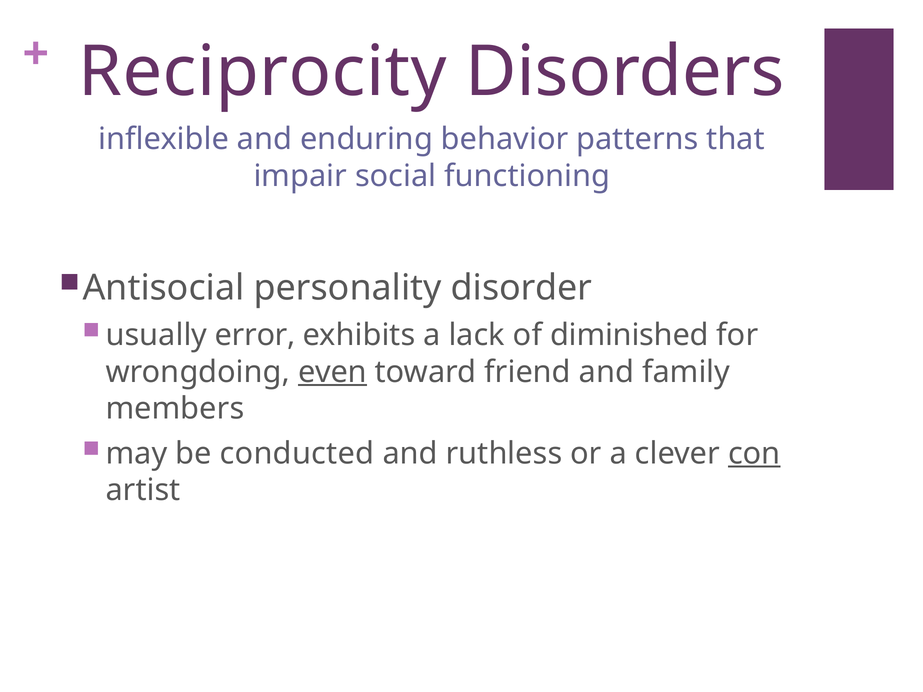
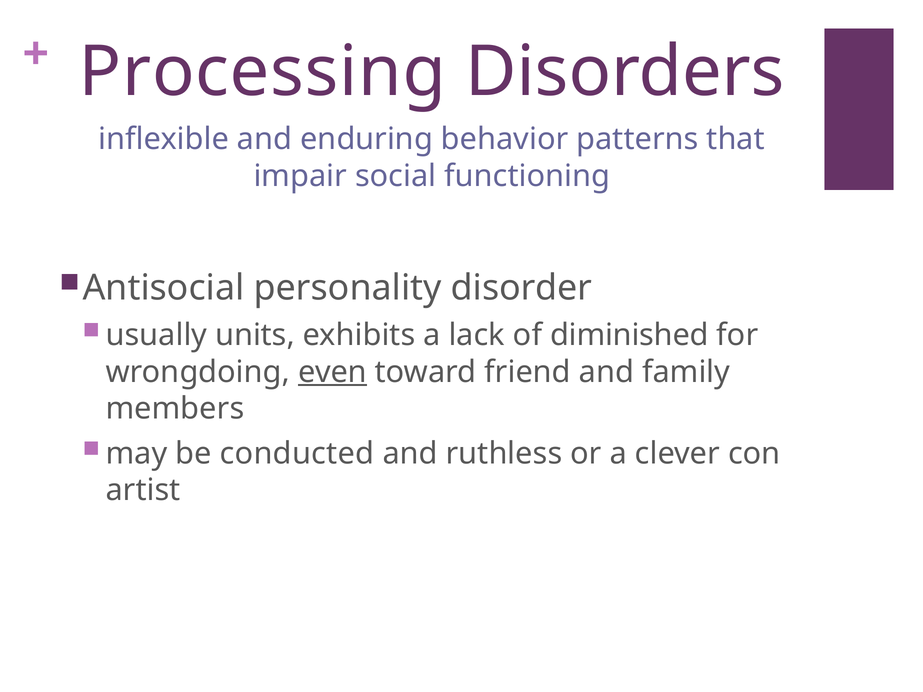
Reciprocity: Reciprocity -> Processing (262, 72)
error: error -> units (255, 335)
con underline: present -> none (754, 454)
